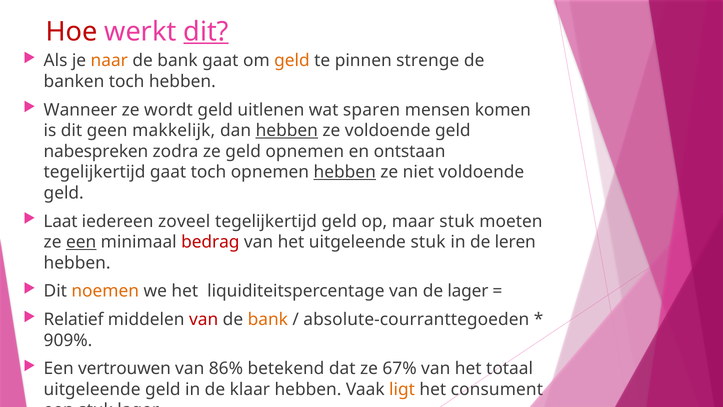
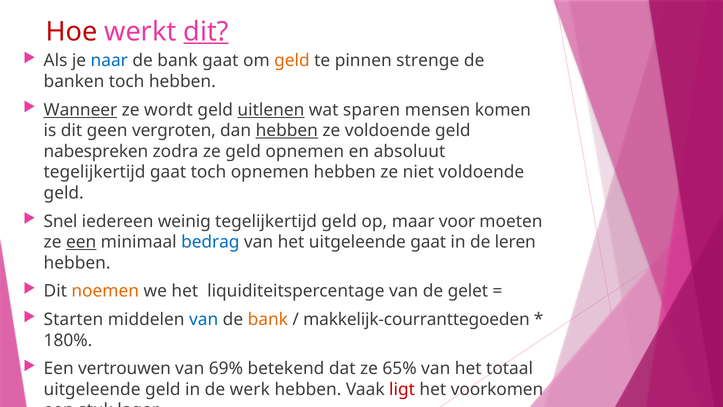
naar colour: orange -> blue (109, 61)
Wanneer underline: none -> present (80, 110)
uitlenen underline: none -> present (271, 110)
makkelijk: makkelijk -> vergroten (174, 131)
ontstaan: ontstaan -> absoluut (410, 151)
hebben underline: present -> none (345, 172)
Laat: Laat -> Snel (61, 221)
zoveel: zoveel -> weinig (184, 221)
maar stuk: stuk -> voor (457, 221)
bedrag colour: red -> blue (210, 242)
uitgeleende stuk: stuk -> gaat (428, 242)
de lager: lager -> gelet (468, 291)
Relatief: Relatief -> Starten (73, 319)
van colour: red -> blue (204, 319)
absolute-courranttegoeden: absolute-courranttegoeden -> makkelijk-courranttegoeden (416, 319)
909%: 909% -> 180% (68, 340)
86%: 86% -> 69% (226, 368)
67%: 67% -> 65% (400, 368)
klaar: klaar -> werk (250, 389)
ligt colour: orange -> red (402, 389)
consument: consument -> voorkomen (497, 389)
